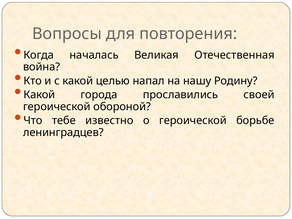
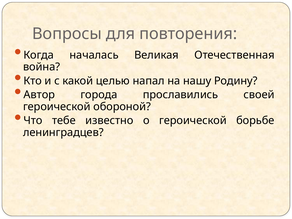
Какой: Какой -> Автор (39, 95)
